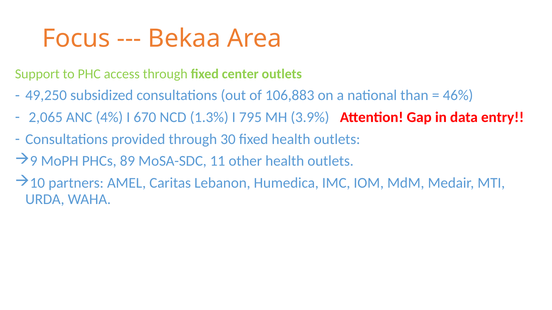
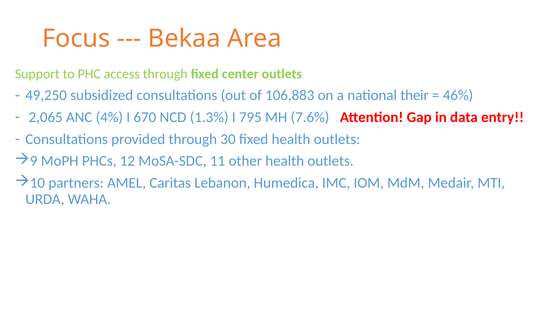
than: than -> their (415, 95)
3.9%: 3.9% -> 7.6% (310, 117)
89: 89 -> 12 (127, 161)
